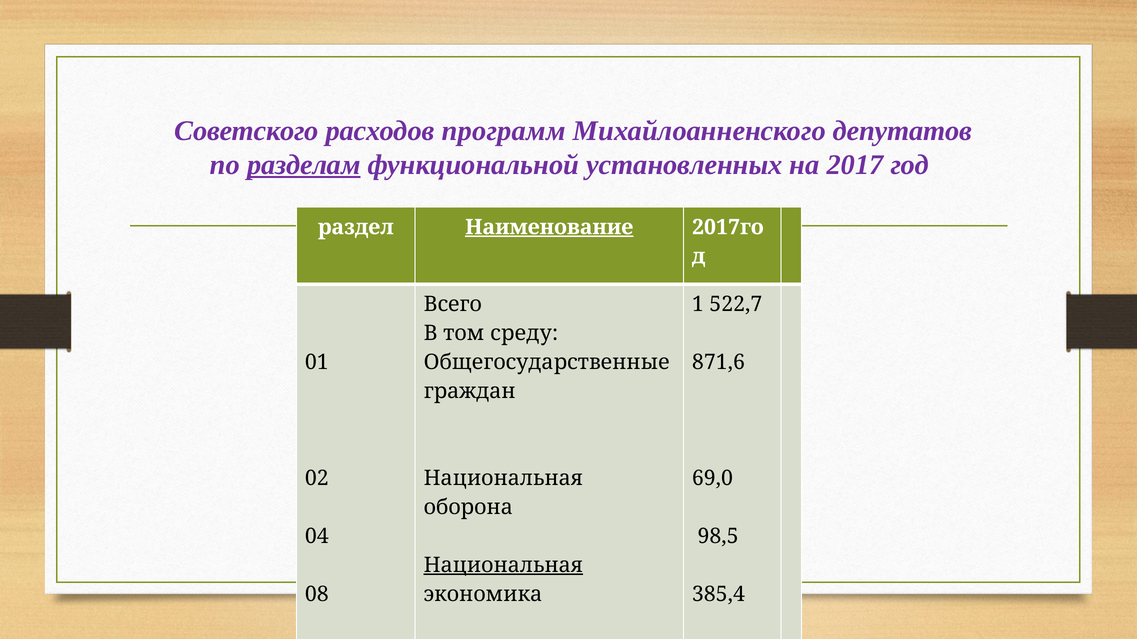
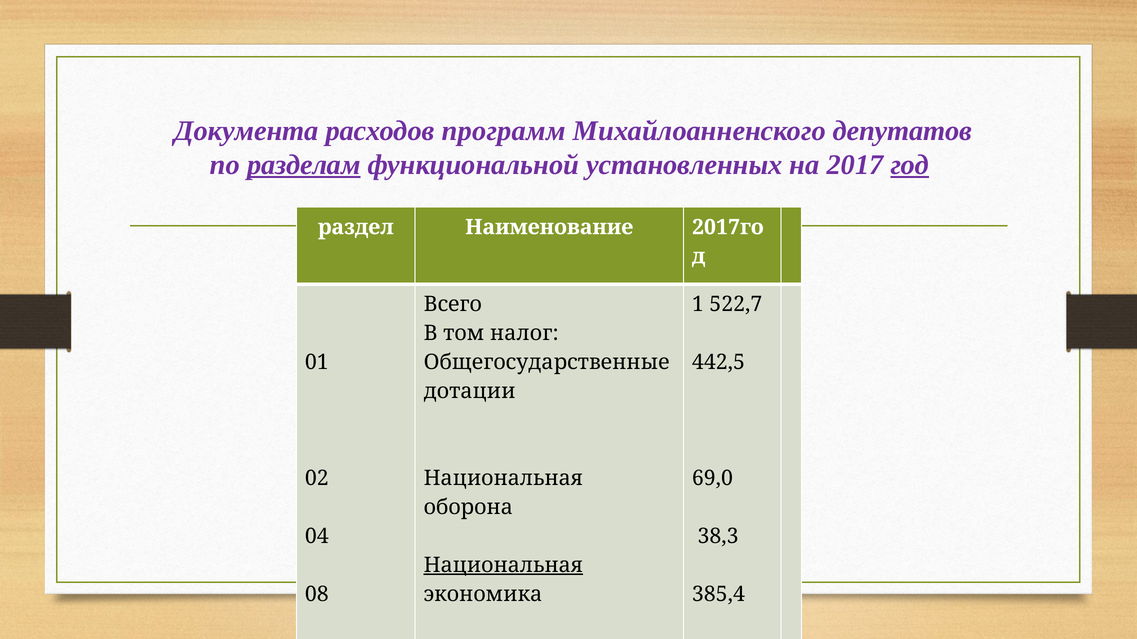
Советского: Советского -> Документа (246, 131)
год underline: none -> present (910, 165)
Наименование underline: present -> none (549, 227)
среду: среду -> налог (524, 333)
871,6: 871,6 -> 442,5 (718, 362)
граждан: граждан -> дотации (470, 392)
98,5: 98,5 -> 38,3 (718, 537)
